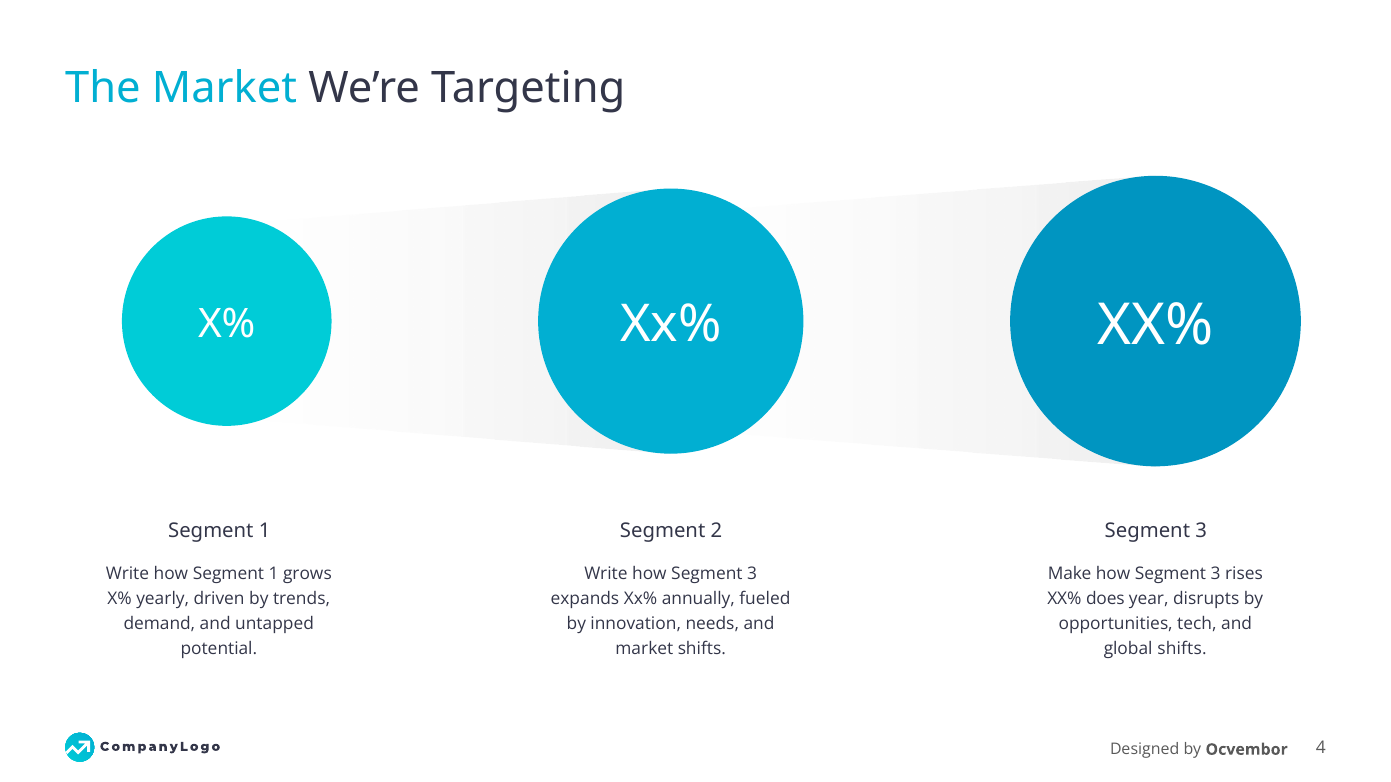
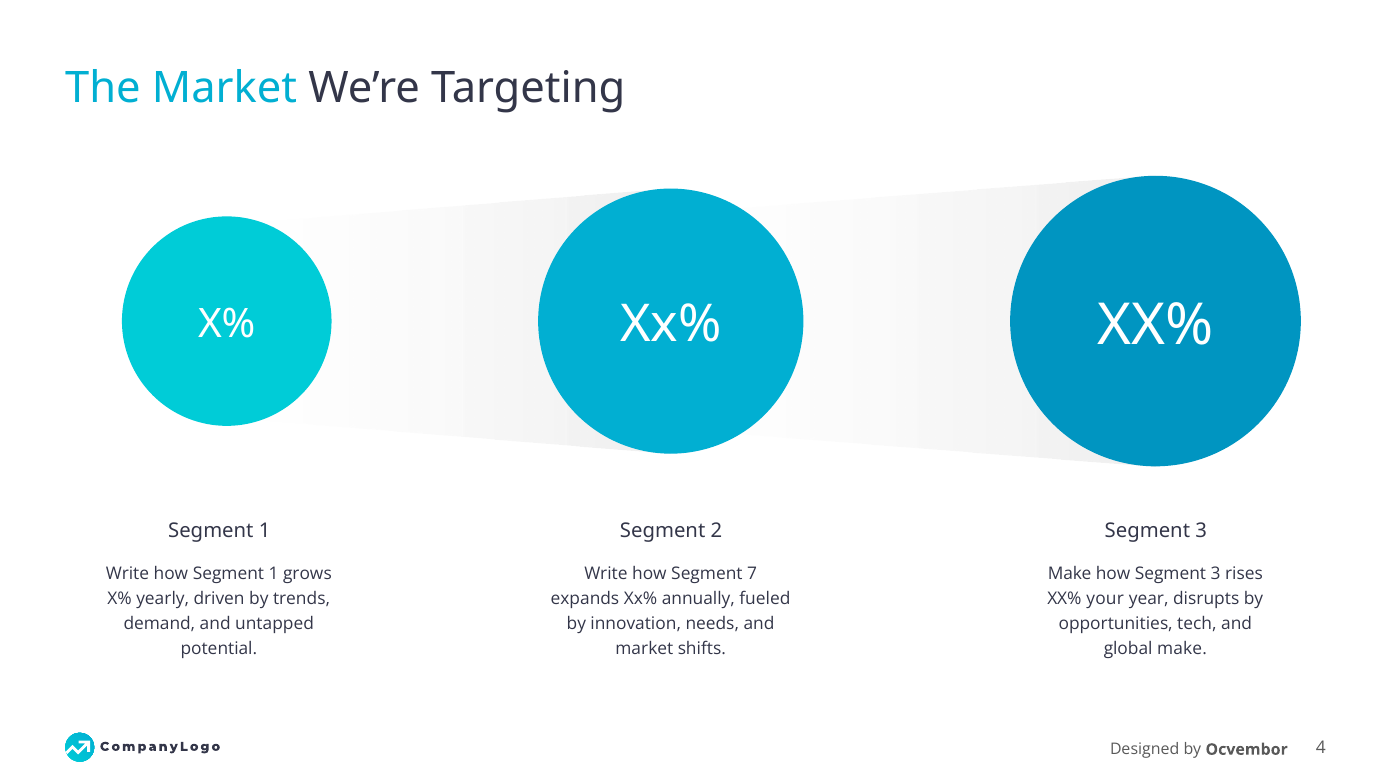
Write how Segment 3: 3 -> 7 (752, 574)
does: does -> your (1105, 599)
global shifts: shifts -> make (1182, 649)
